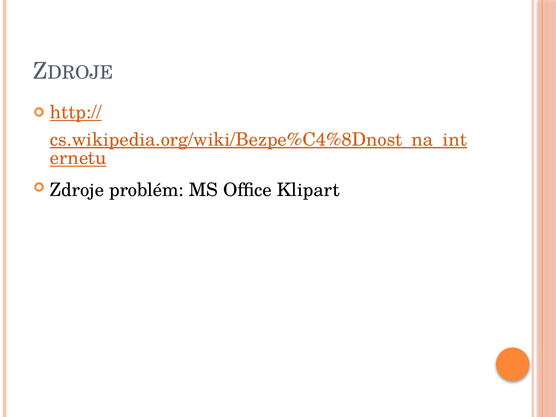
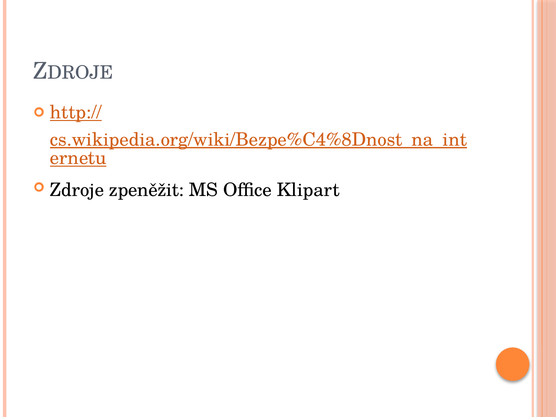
problém: problém -> zpeněžit (147, 190)
